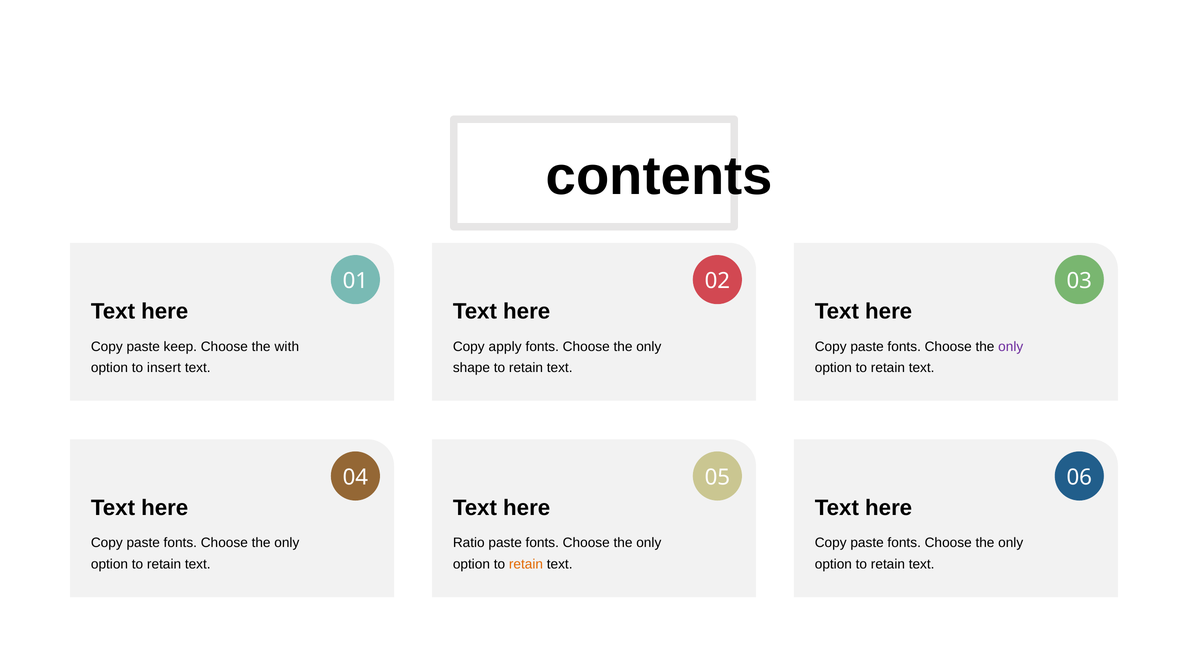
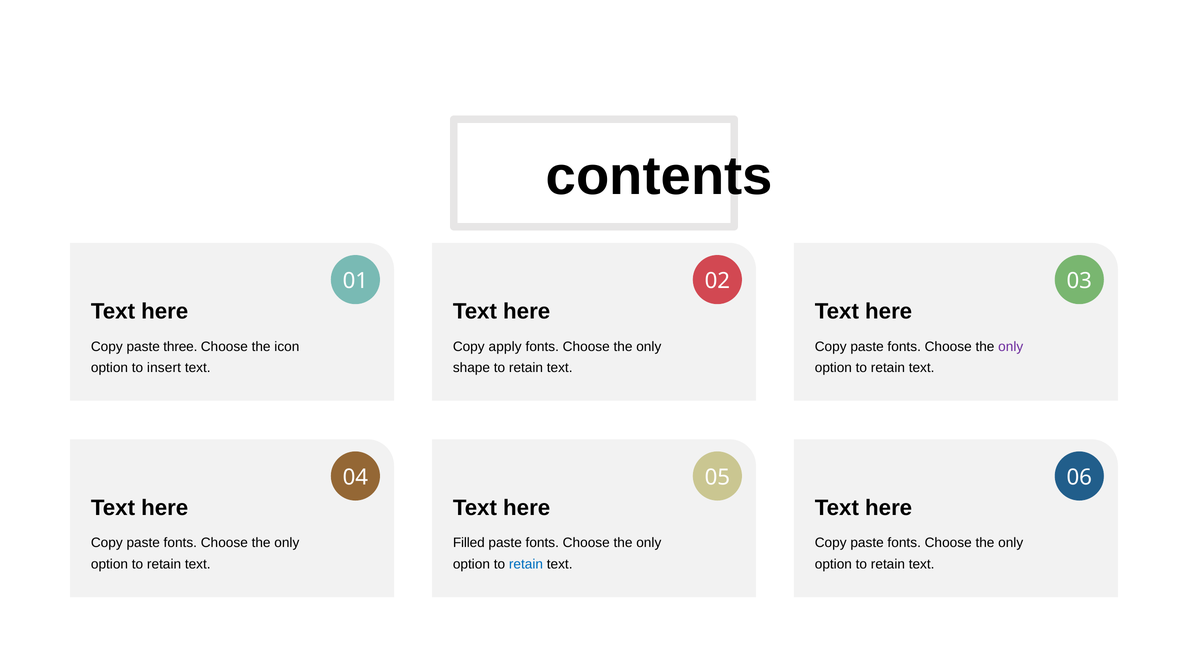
keep: keep -> three (180, 347)
with: with -> icon (287, 347)
Ratio: Ratio -> Filled (469, 543)
retain colour: orange -> blue (526, 564)
